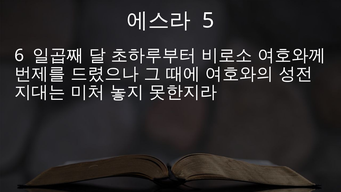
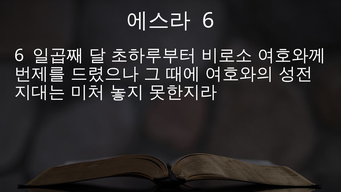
5: 5 -> 6 (208, 21)
